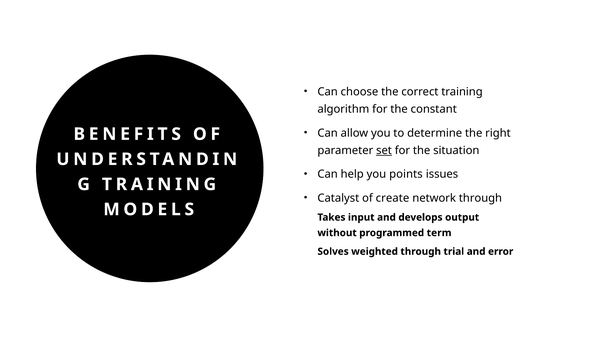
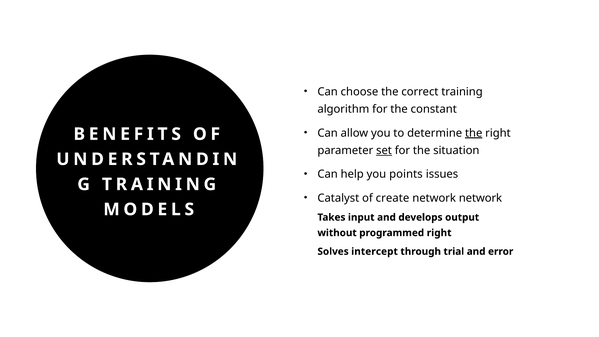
the underline: none -> present (474, 133)
network through: through -> network (480, 198)
programmed term: term -> right (439, 233)
weighted: weighted -> intercept (375, 251)
